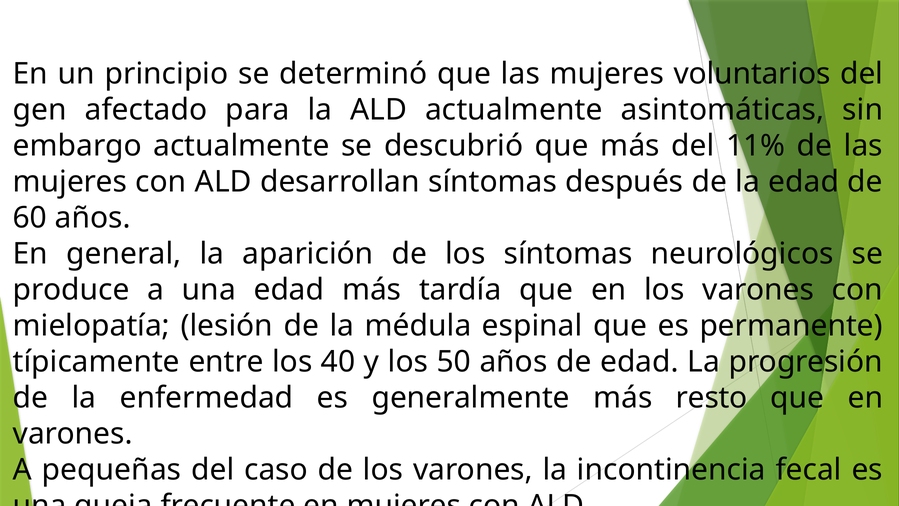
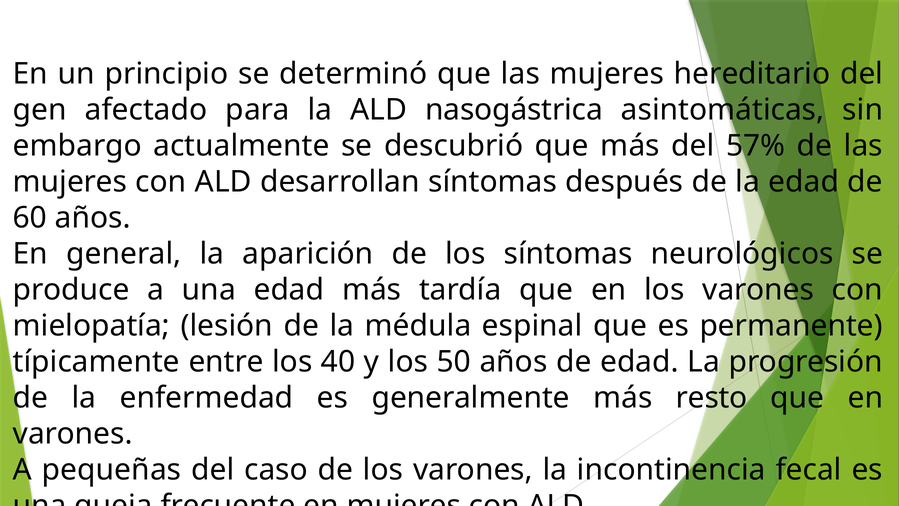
voluntarios: voluntarios -> hereditario (752, 74)
ALD actualmente: actualmente -> nasogástrica (514, 110)
11%: 11% -> 57% (756, 146)
